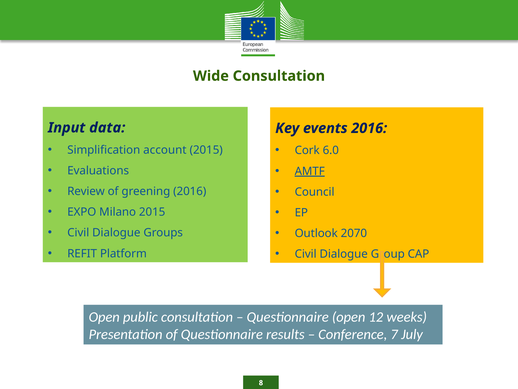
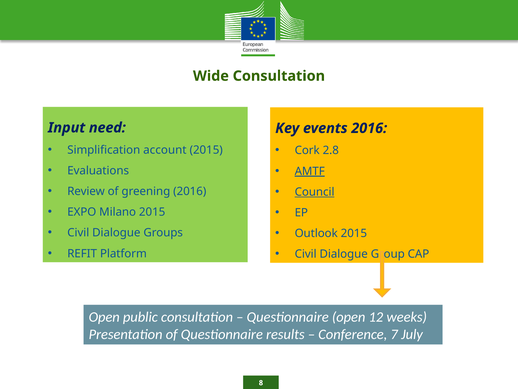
data: data -> need (107, 128)
6.0: 6.0 -> 2.8 (331, 150)
Council underline: none -> present (315, 192)
Outlook 2070: 2070 -> 2015 (354, 233)
